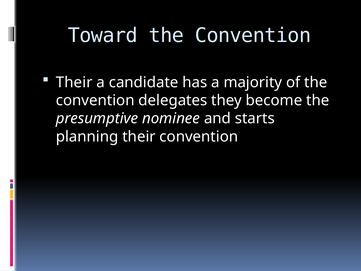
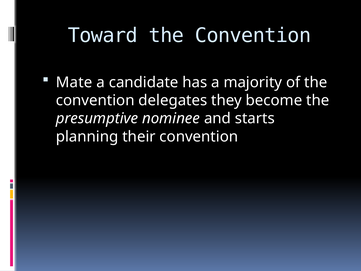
Their: Their -> Mate (74, 82)
